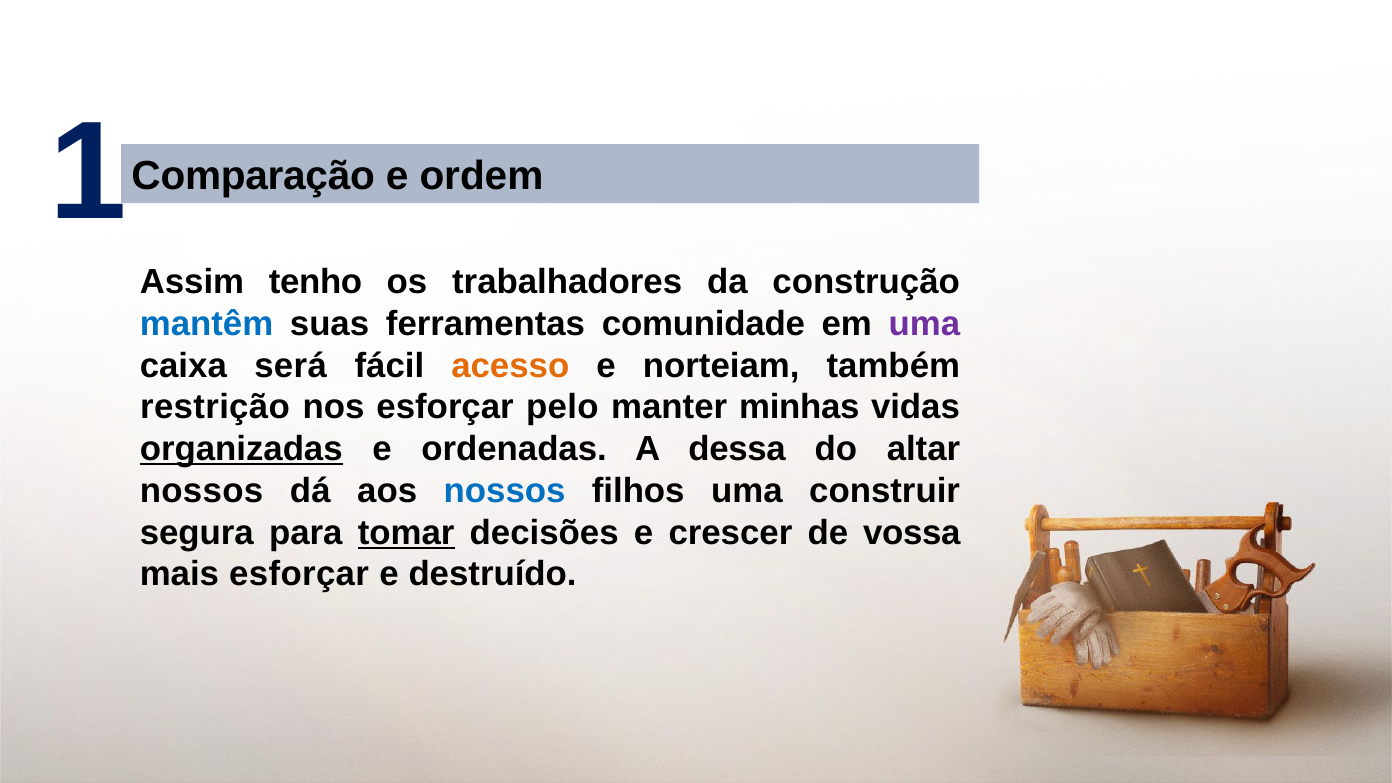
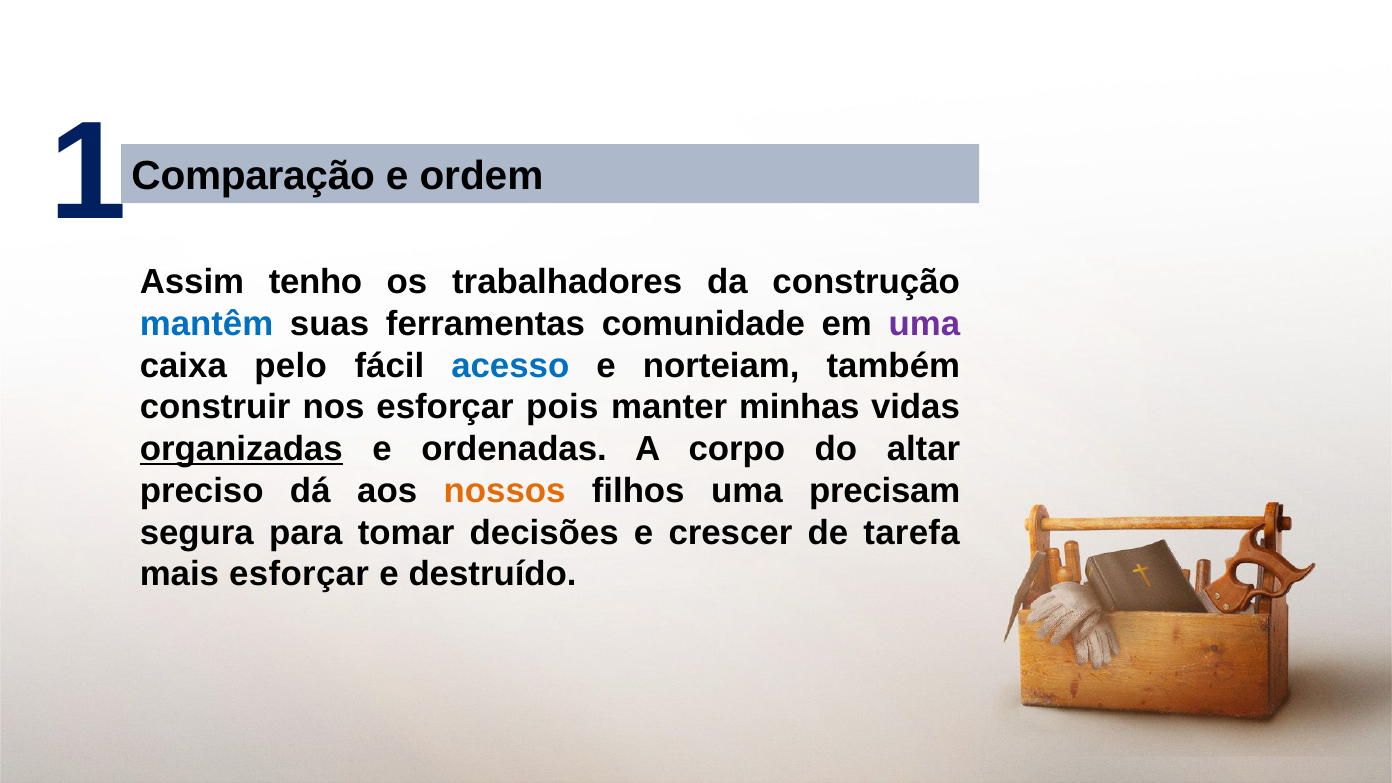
será: será -> pelo (291, 366)
acesso colour: orange -> blue (510, 366)
restrição: restrição -> construir (215, 407)
pelo: pelo -> pois (562, 407)
dessa: dessa -> corpo (737, 449)
nossos: nossos -> preciso (202, 491)
nossos colour: blue -> orange (505, 491)
construir: construir -> precisam (885, 491)
tomar underline: present -> none (406, 533)
vossa: vossa -> tarefa (912, 533)
